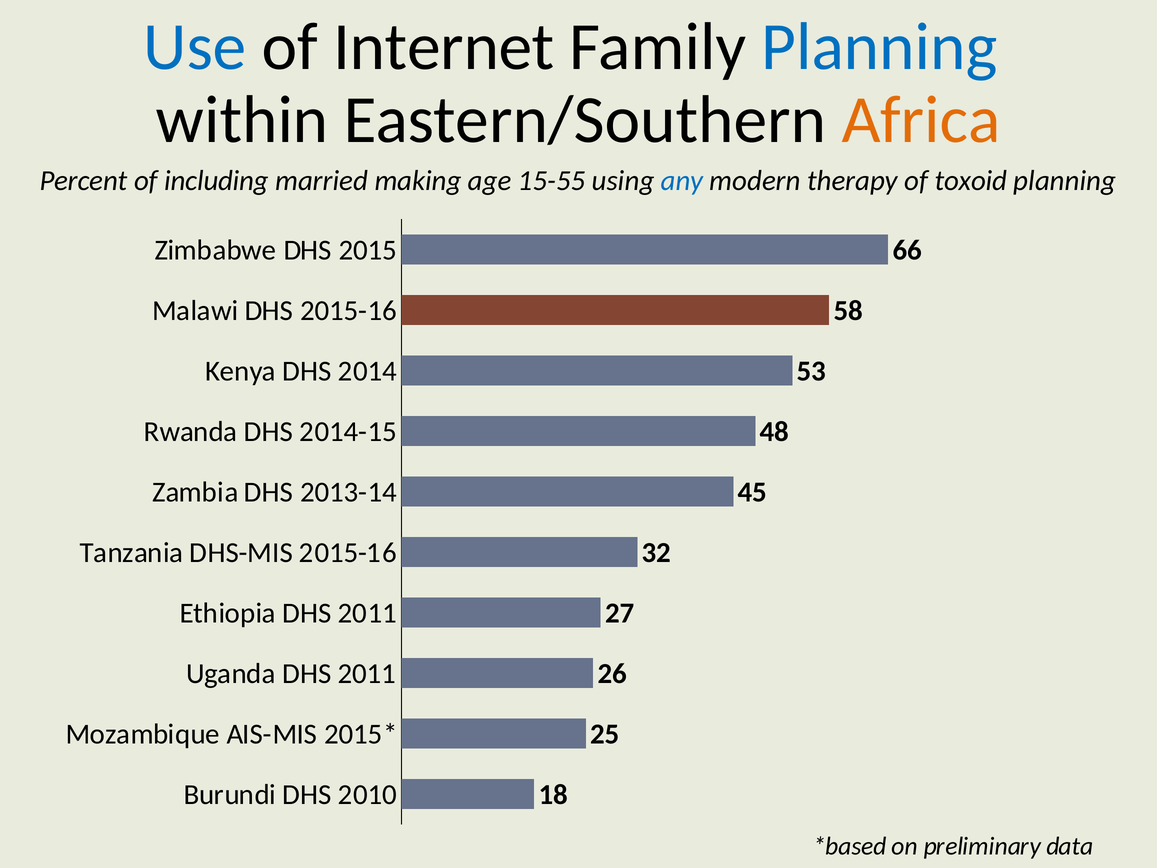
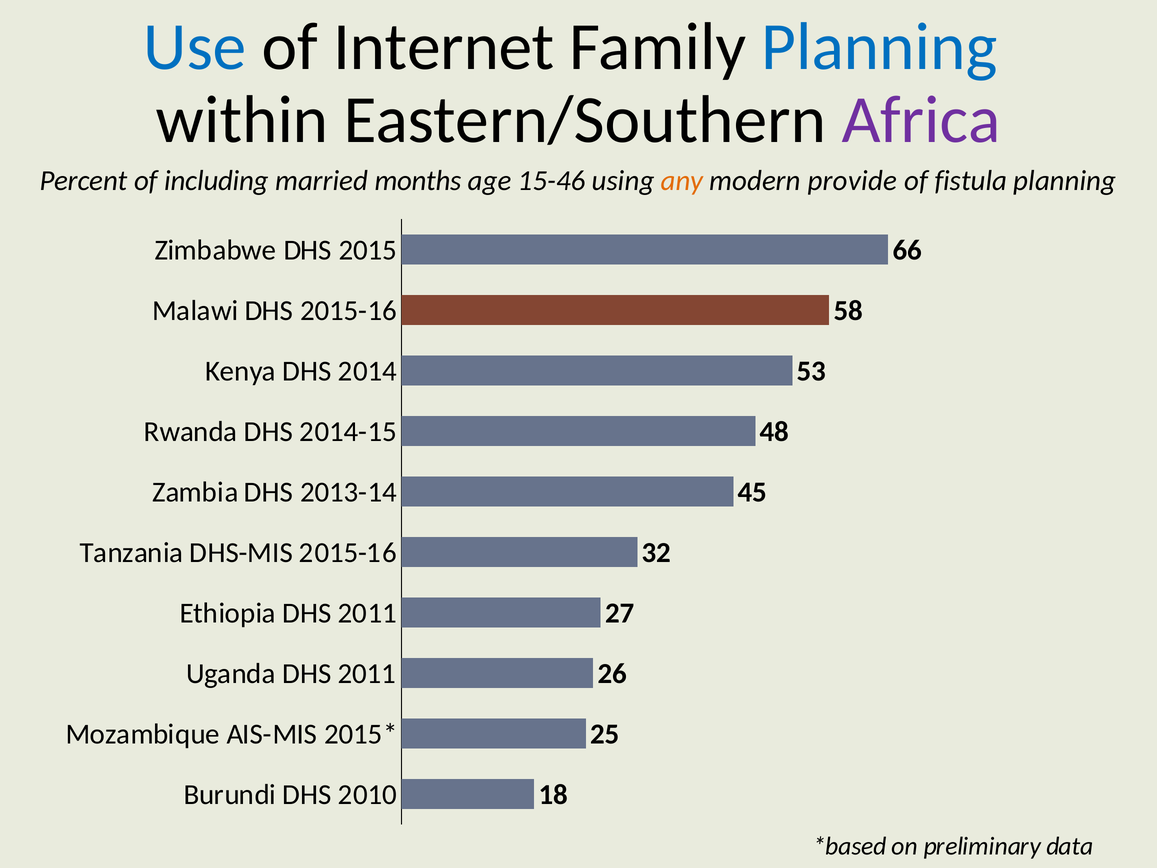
Africa colour: orange -> purple (921, 120)
making: making -> months (418, 180)
15-55: 15-55 -> 15-46 (552, 180)
any colour: blue -> orange (682, 180)
therapy: therapy -> provide (852, 180)
toxoid: toxoid -> fistula (971, 180)
